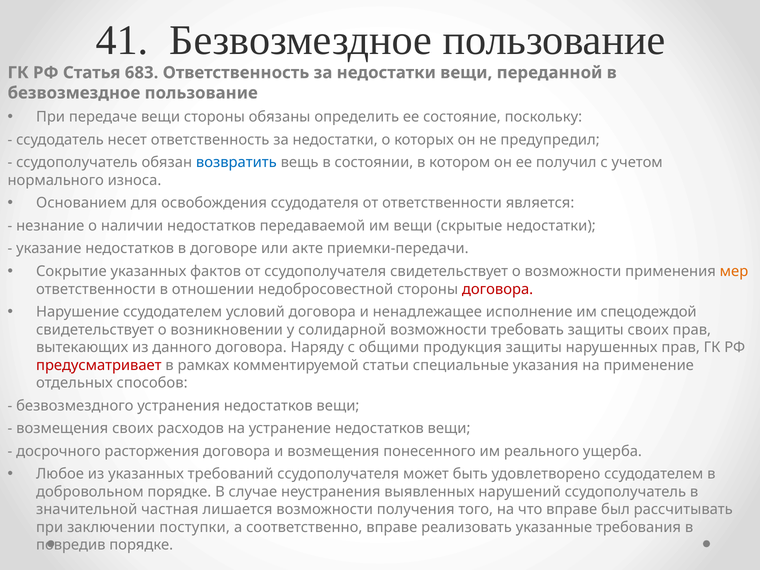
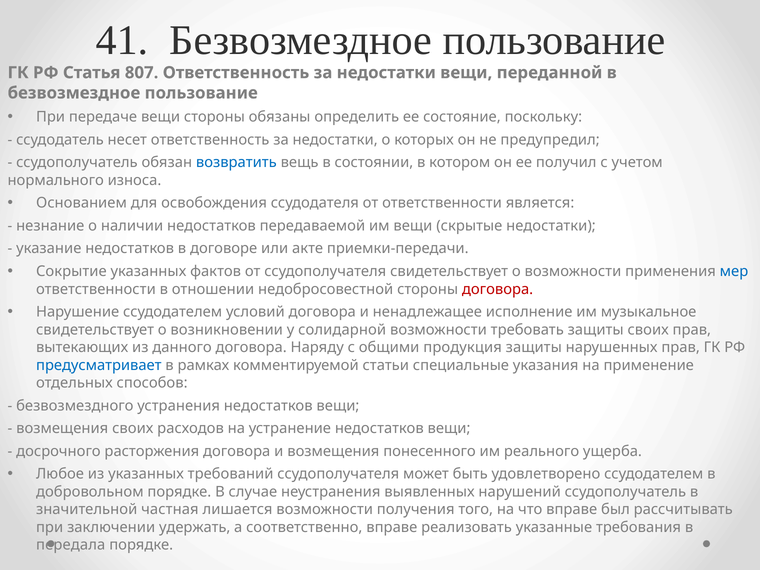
683: 683 -> 807 (142, 73)
мер colour: orange -> blue (734, 271)
спецодеждой: спецодеждой -> музыкальное (649, 312)
предусматривает colour: red -> blue (99, 365)
поступки: поступки -> удержать (195, 527)
повредив: повредив -> передала (71, 545)
